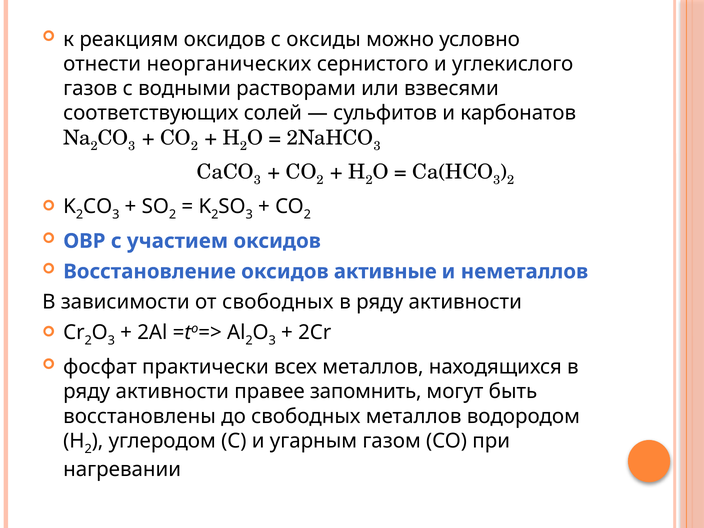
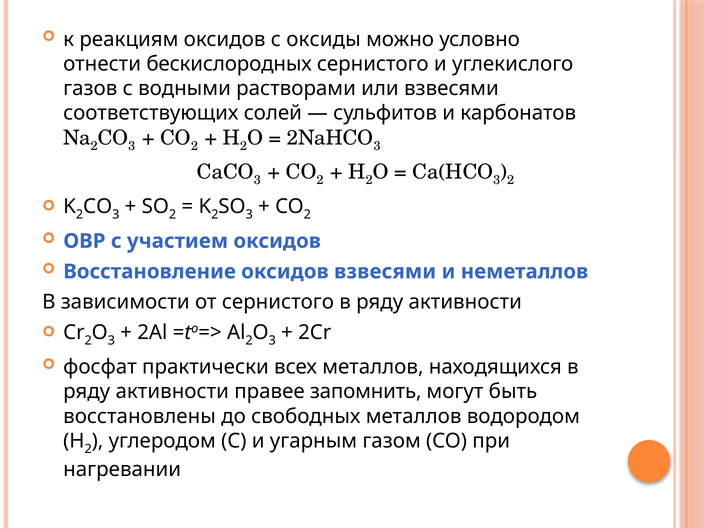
неорганических: неорганических -> бескислородных (229, 64)
оксидов активные: активные -> взвесями (385, 272)
от свободных: свободных -> сернистого (278, 302)
